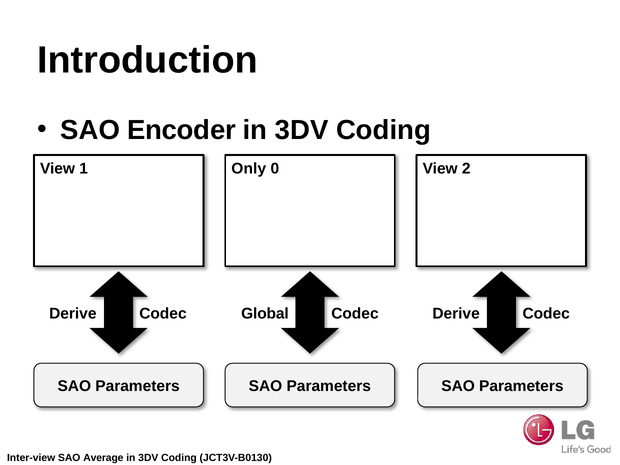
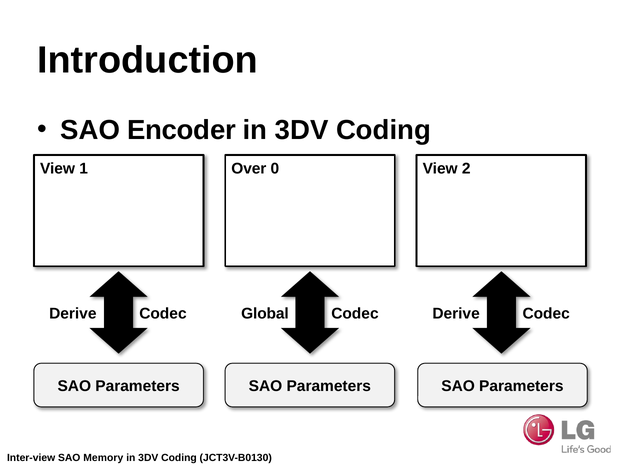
Only: Only -> Over (249, 168)
Average: Average -> Memory (103, 458)
